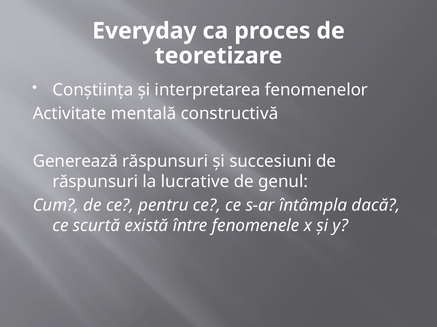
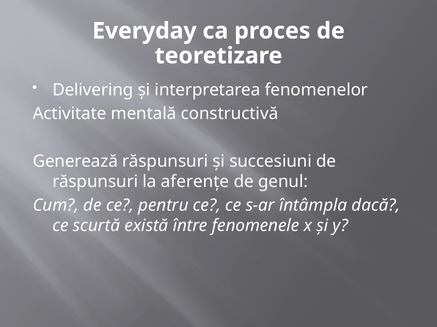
Conştiinţa: Conştiinţa -> Delivering (93, 90)
lucrative: lucrative -> aferenţe (195, 182)
